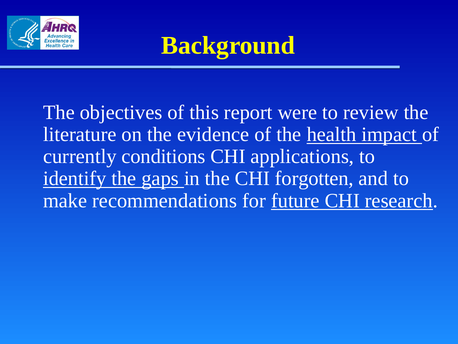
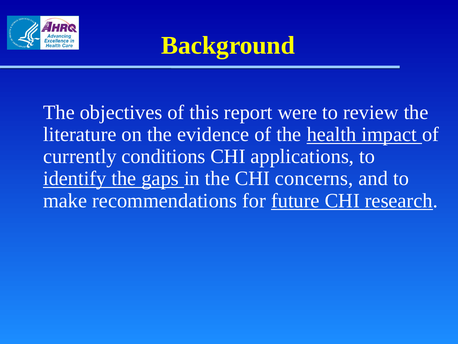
forgotten: forgotten -> concerns (314, 178)
